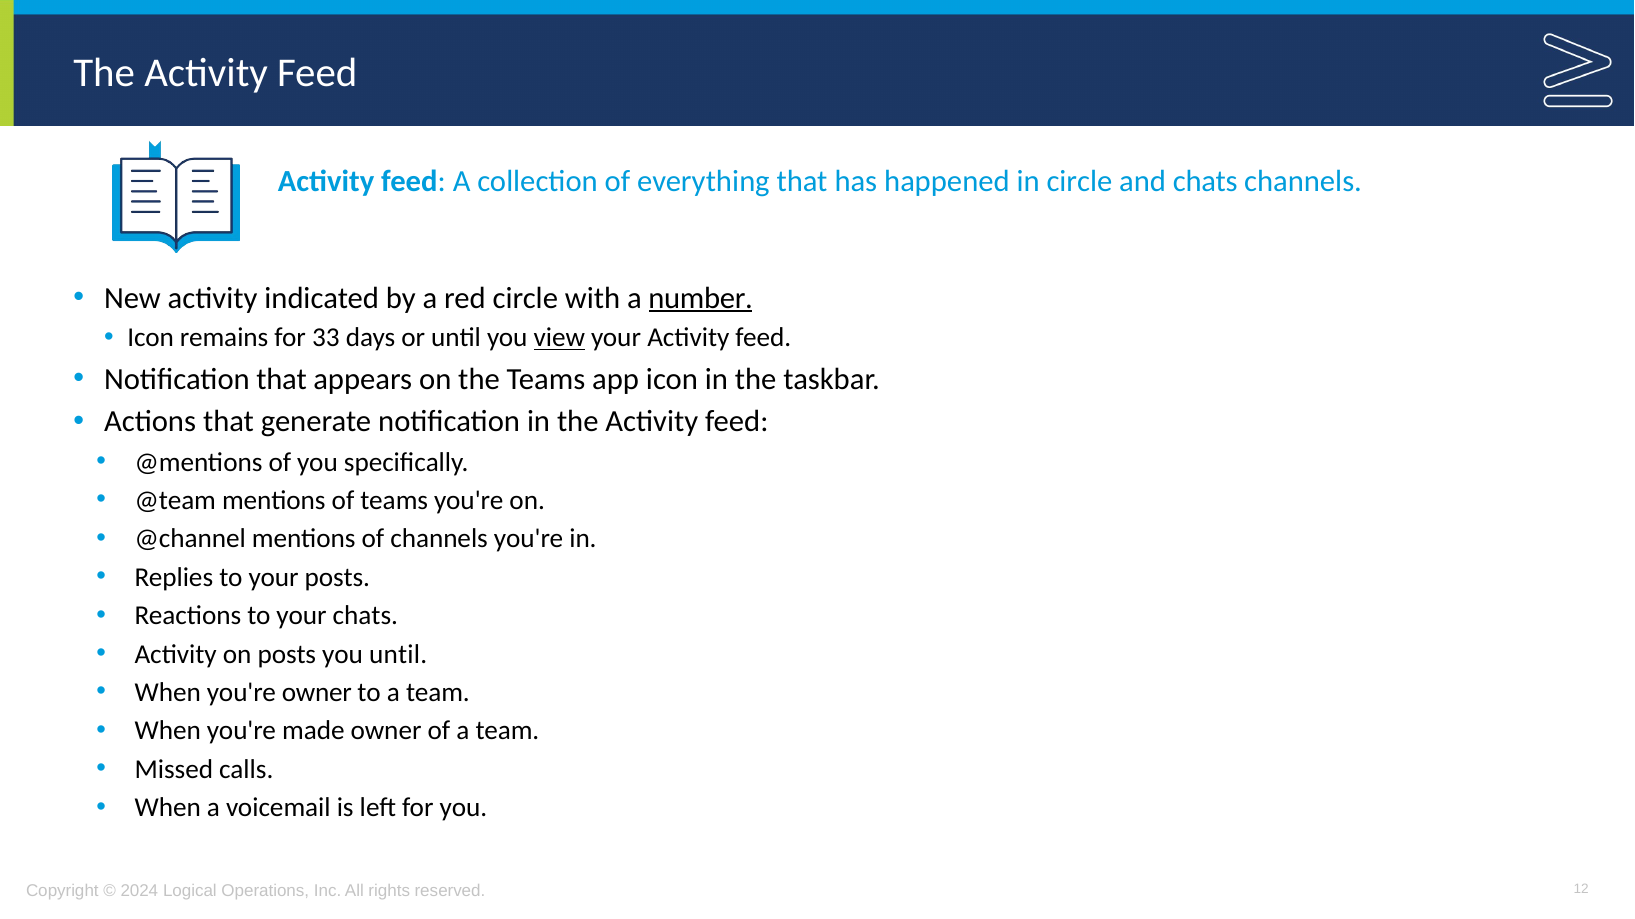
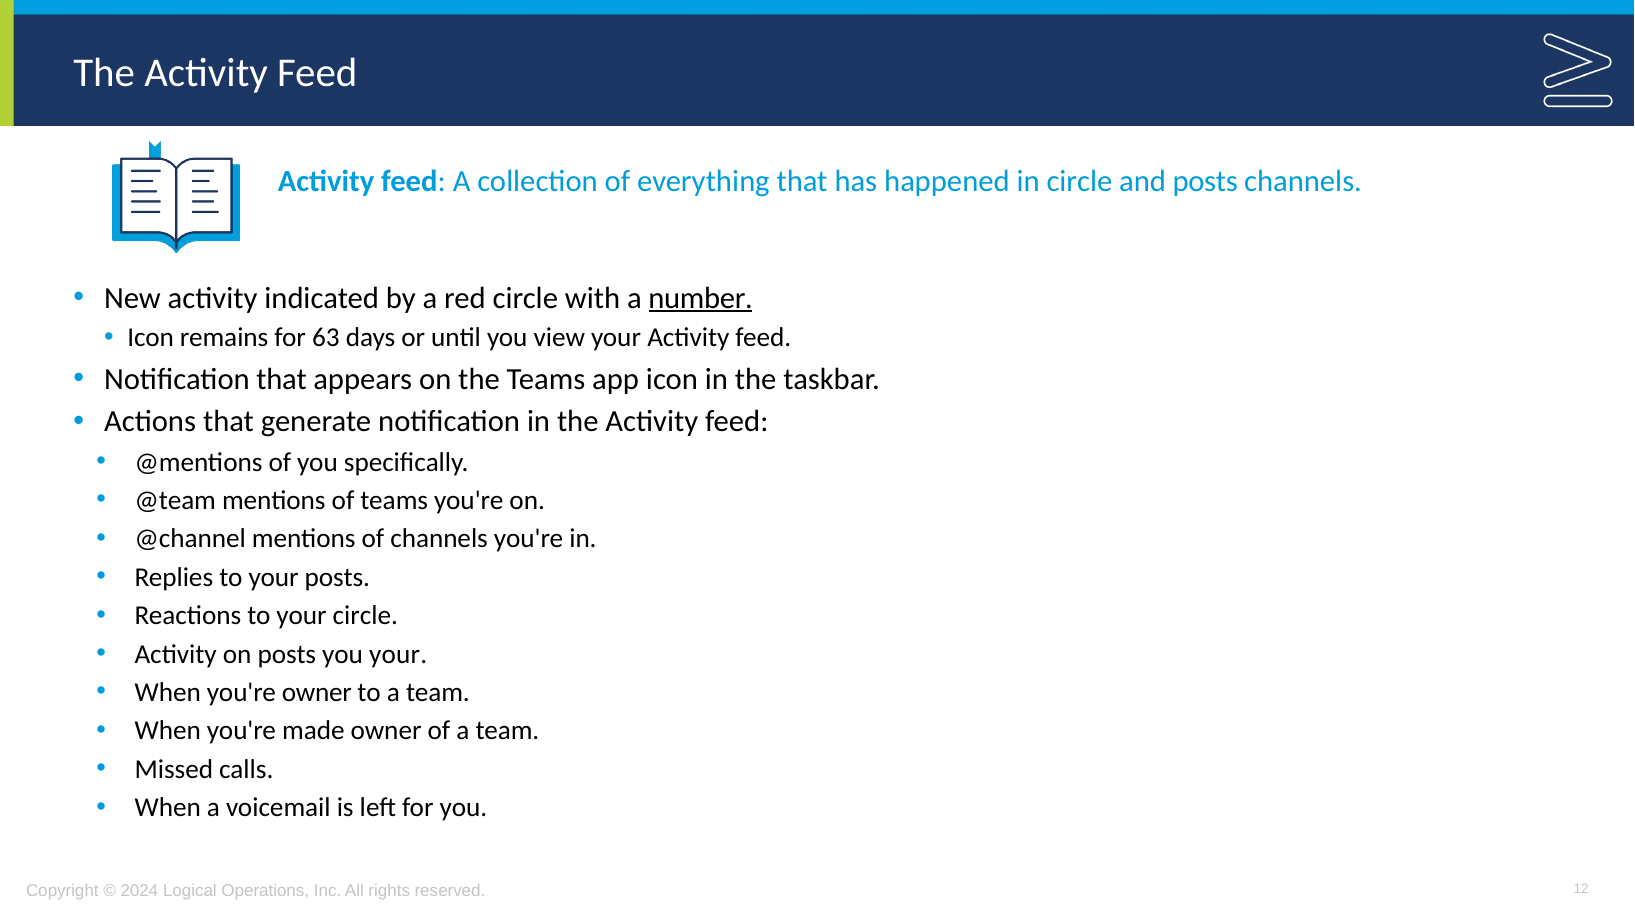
and chats: chats -> posts (1205, 181)
33: 33 -> 63 (326, 338)
view underline: present -> none (559, 338)
your chats: chats -> circle (365, 616)
you until: until -> your (398, 655)
